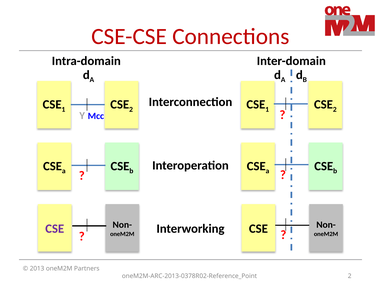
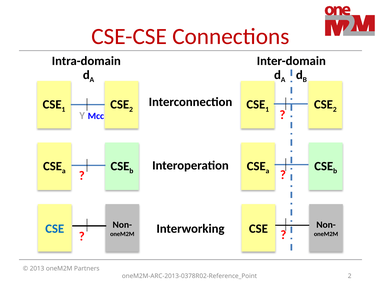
CSE colour: purple -> blue (55, 229)
